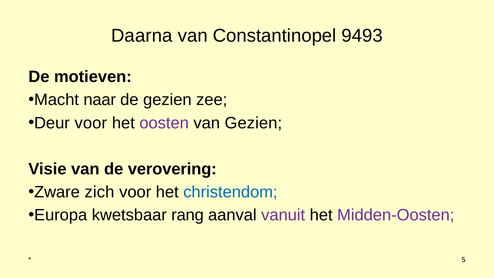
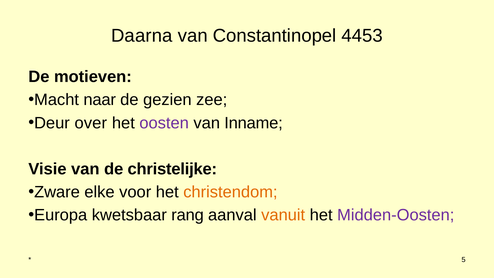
9493: 9493 -> 4453 (362, 36)
Deur voor: voor -> over (91, 123)
van Gezien: Gezien -> Inname (254, 123)
verovering: verovering -> christelijke (172, 169)
zich: zich -> elke (100, 192)
christendom colour: blue -> orange (230, 192)
vanuit colour: purple -> orange (283, 215)
